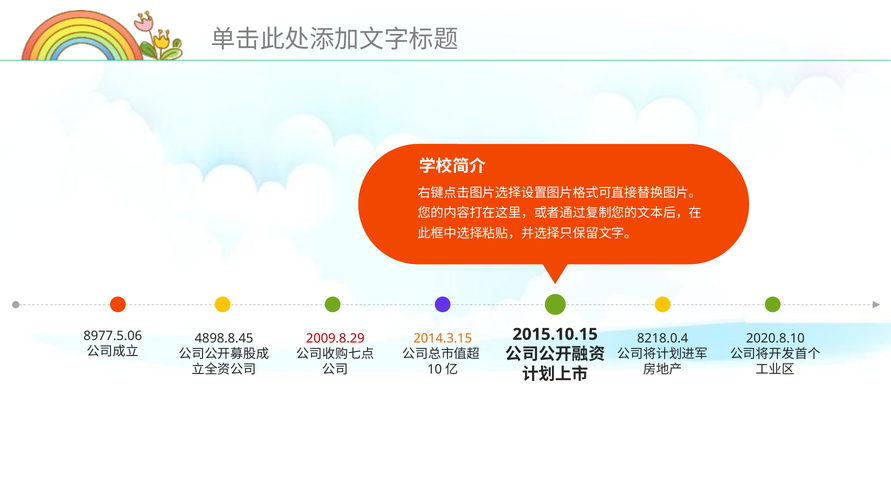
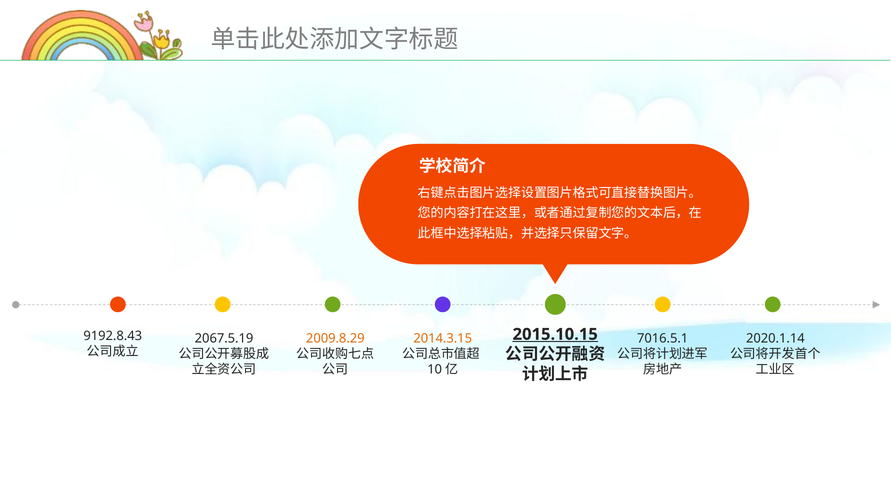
2015.10.15 underline: none -> present (555, 334)
8977.5.06: 8977.5.06 -> 9192.8.43 (113, 336)
4898.8.45: 4898.8.45 -> 2067.5.19 (224, 339)
2009.8.29 colour: red -> orange (335, 339)
8218.0.4: 8218.0.4 -> 7016.5.1 (663, 339)
2020.8.10: 2020.8.10 -> 2020.1.14 (775, 339)
